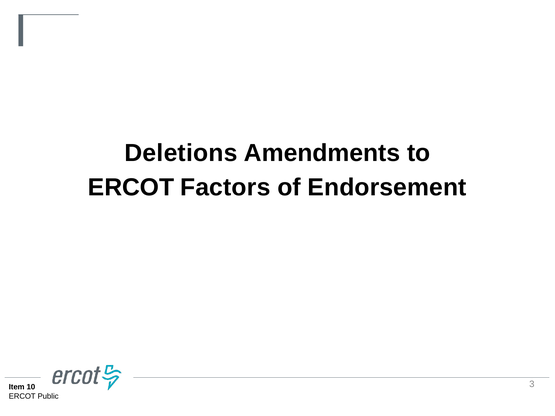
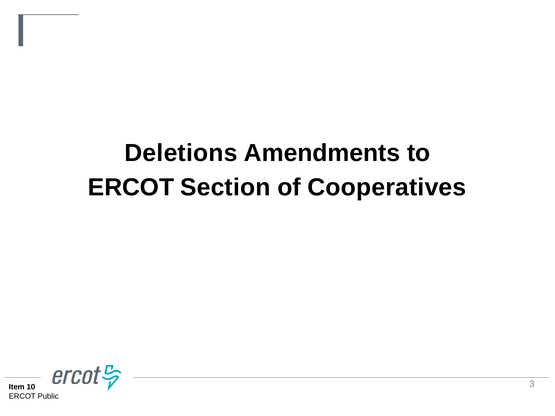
Factors: Factors -> Section (225, 188)
Endorsement: Endorsement -> Cooperatives (387, 188)
